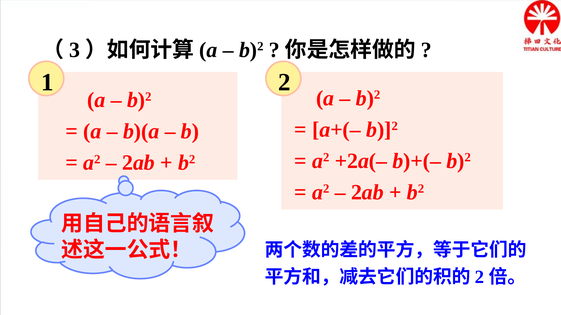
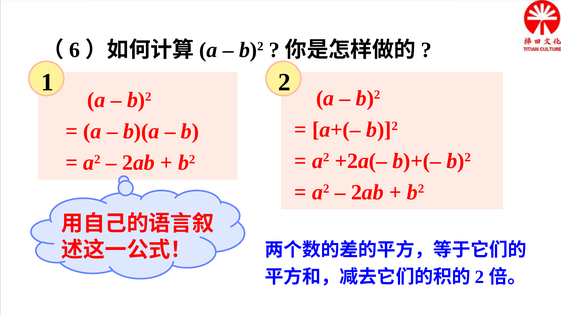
3: 3 -> 6 (75, 50)
